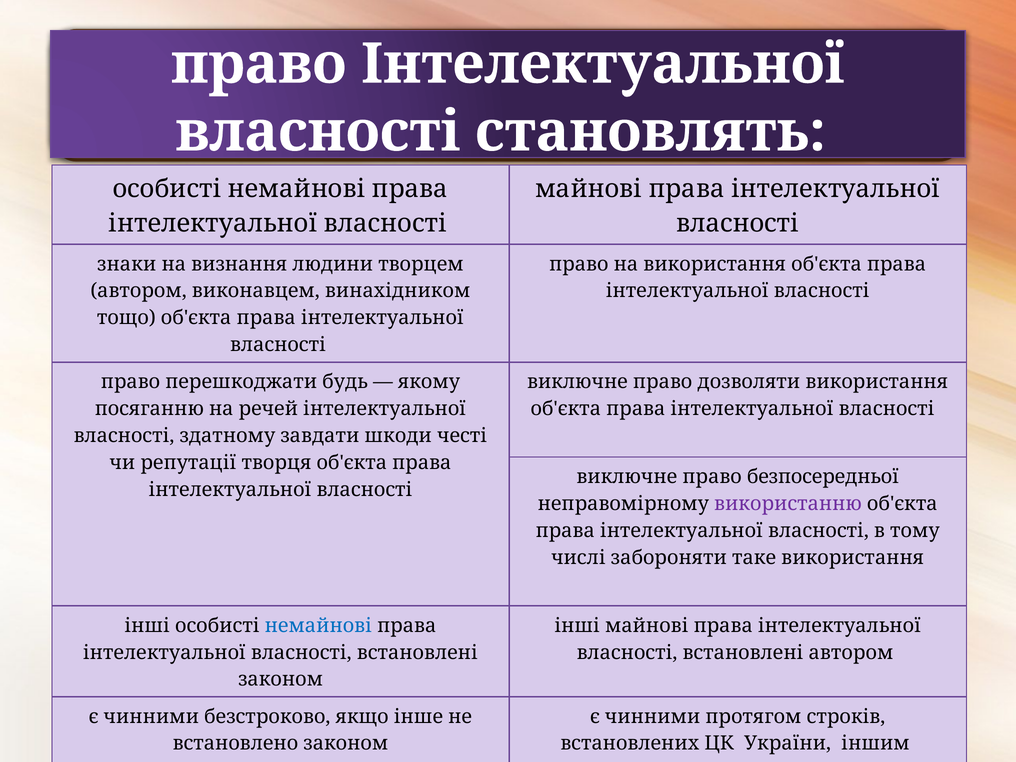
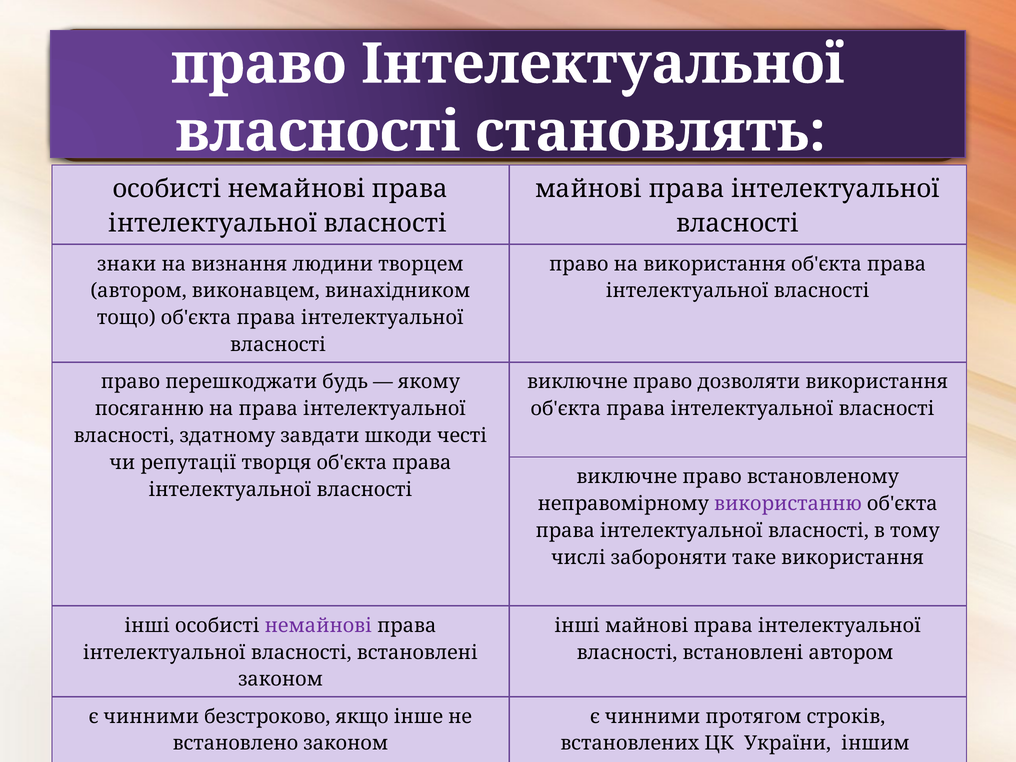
на речей: речей -> права (268, 409)
безпосередньої: безпосередньої -> встановленому (823, 477)
немайнові colour: blue -> purple (318, 626)
